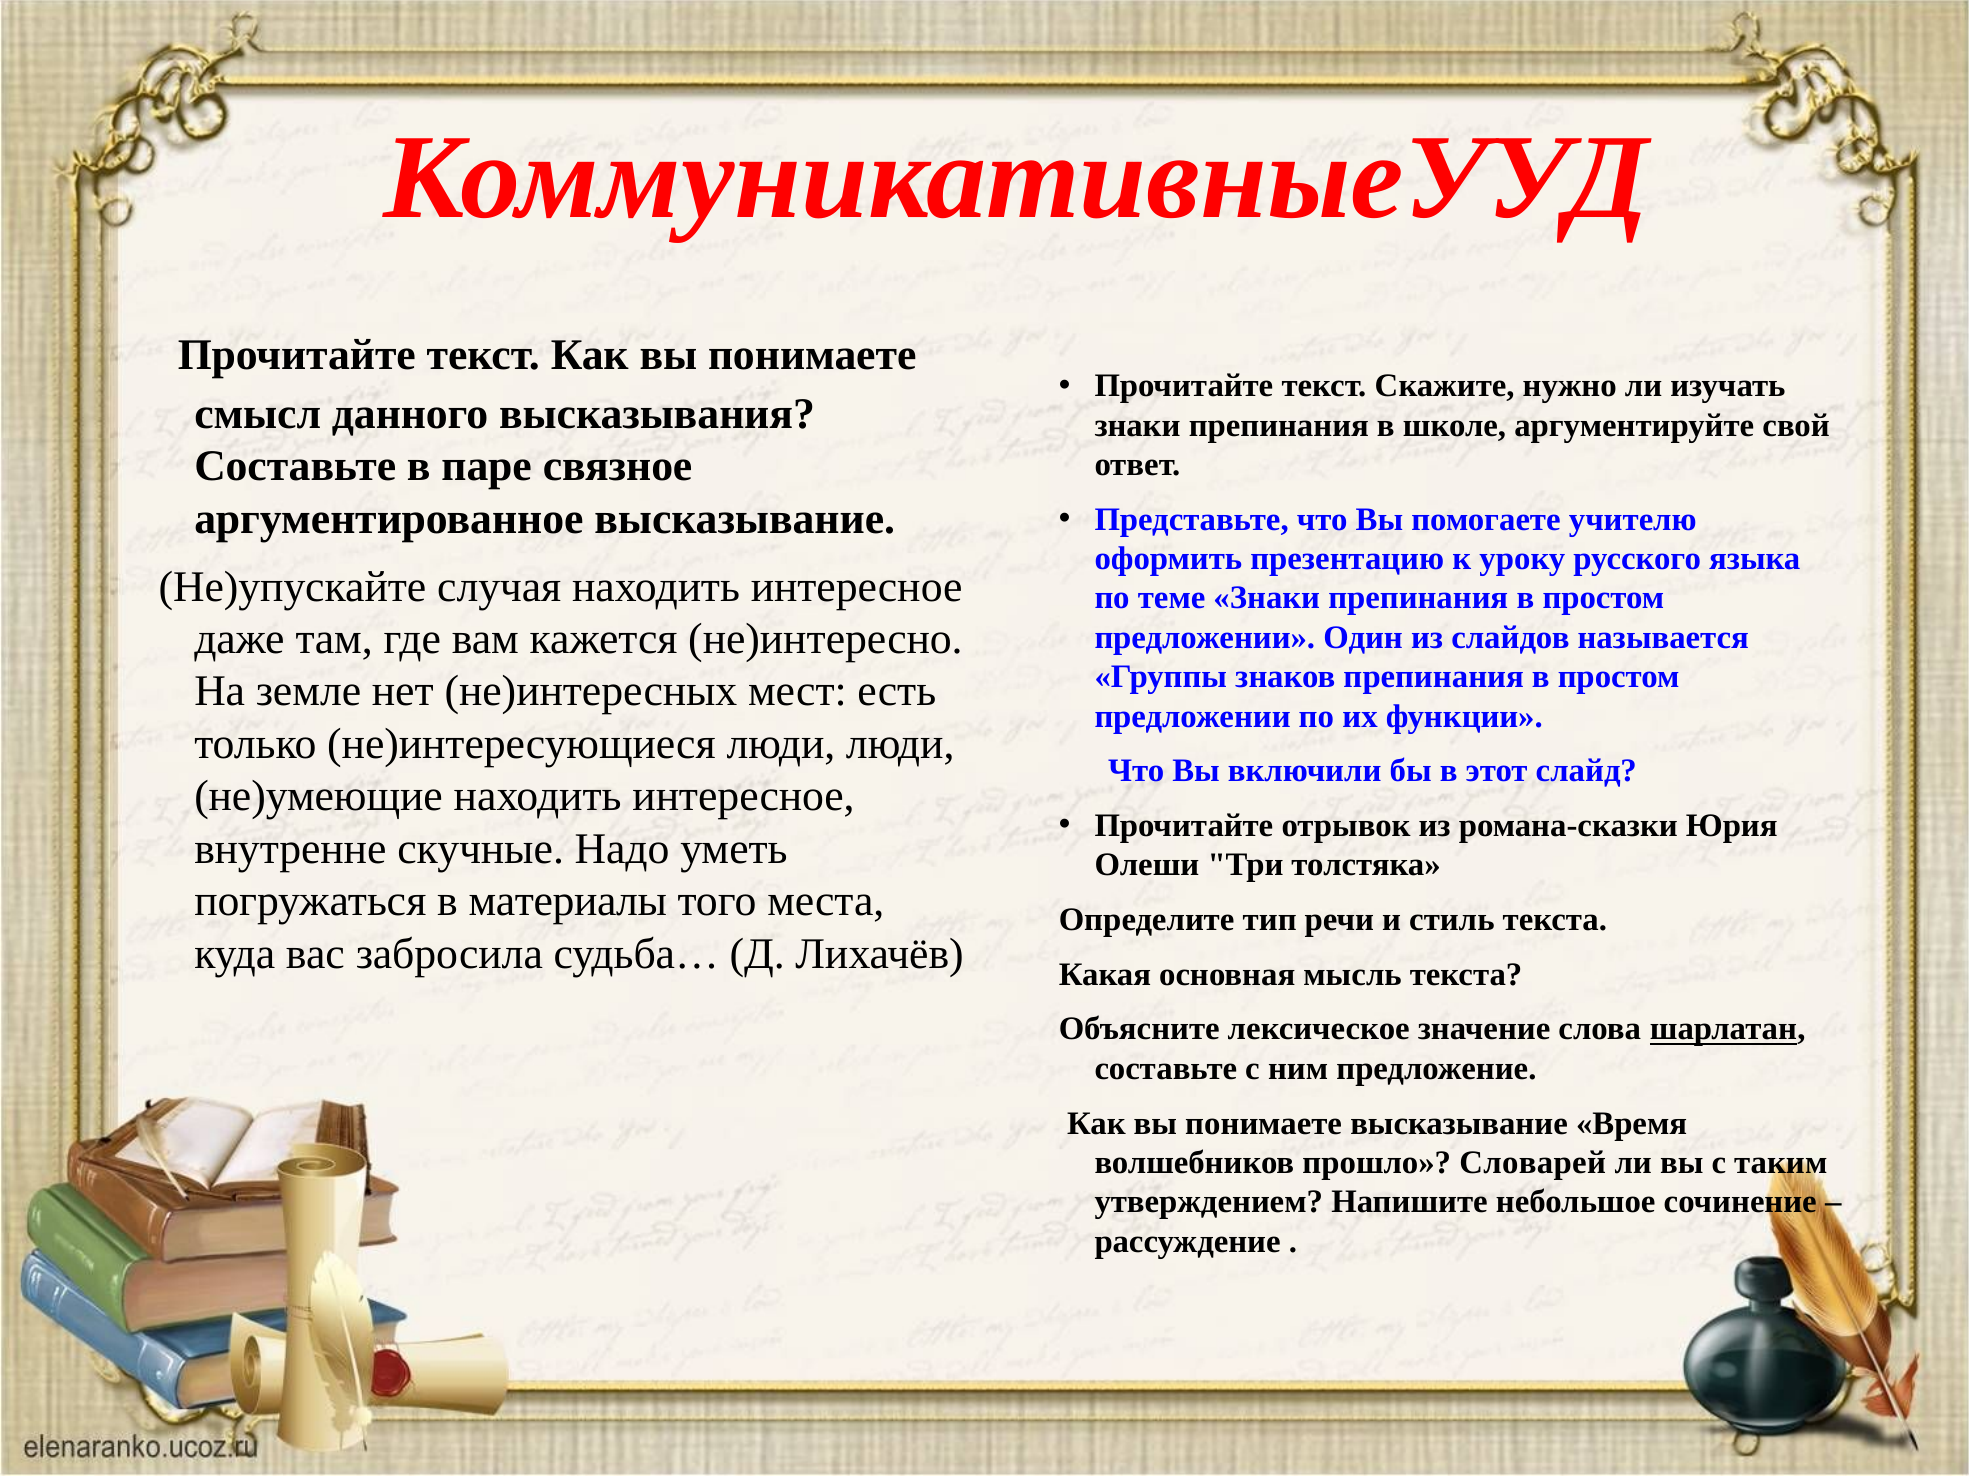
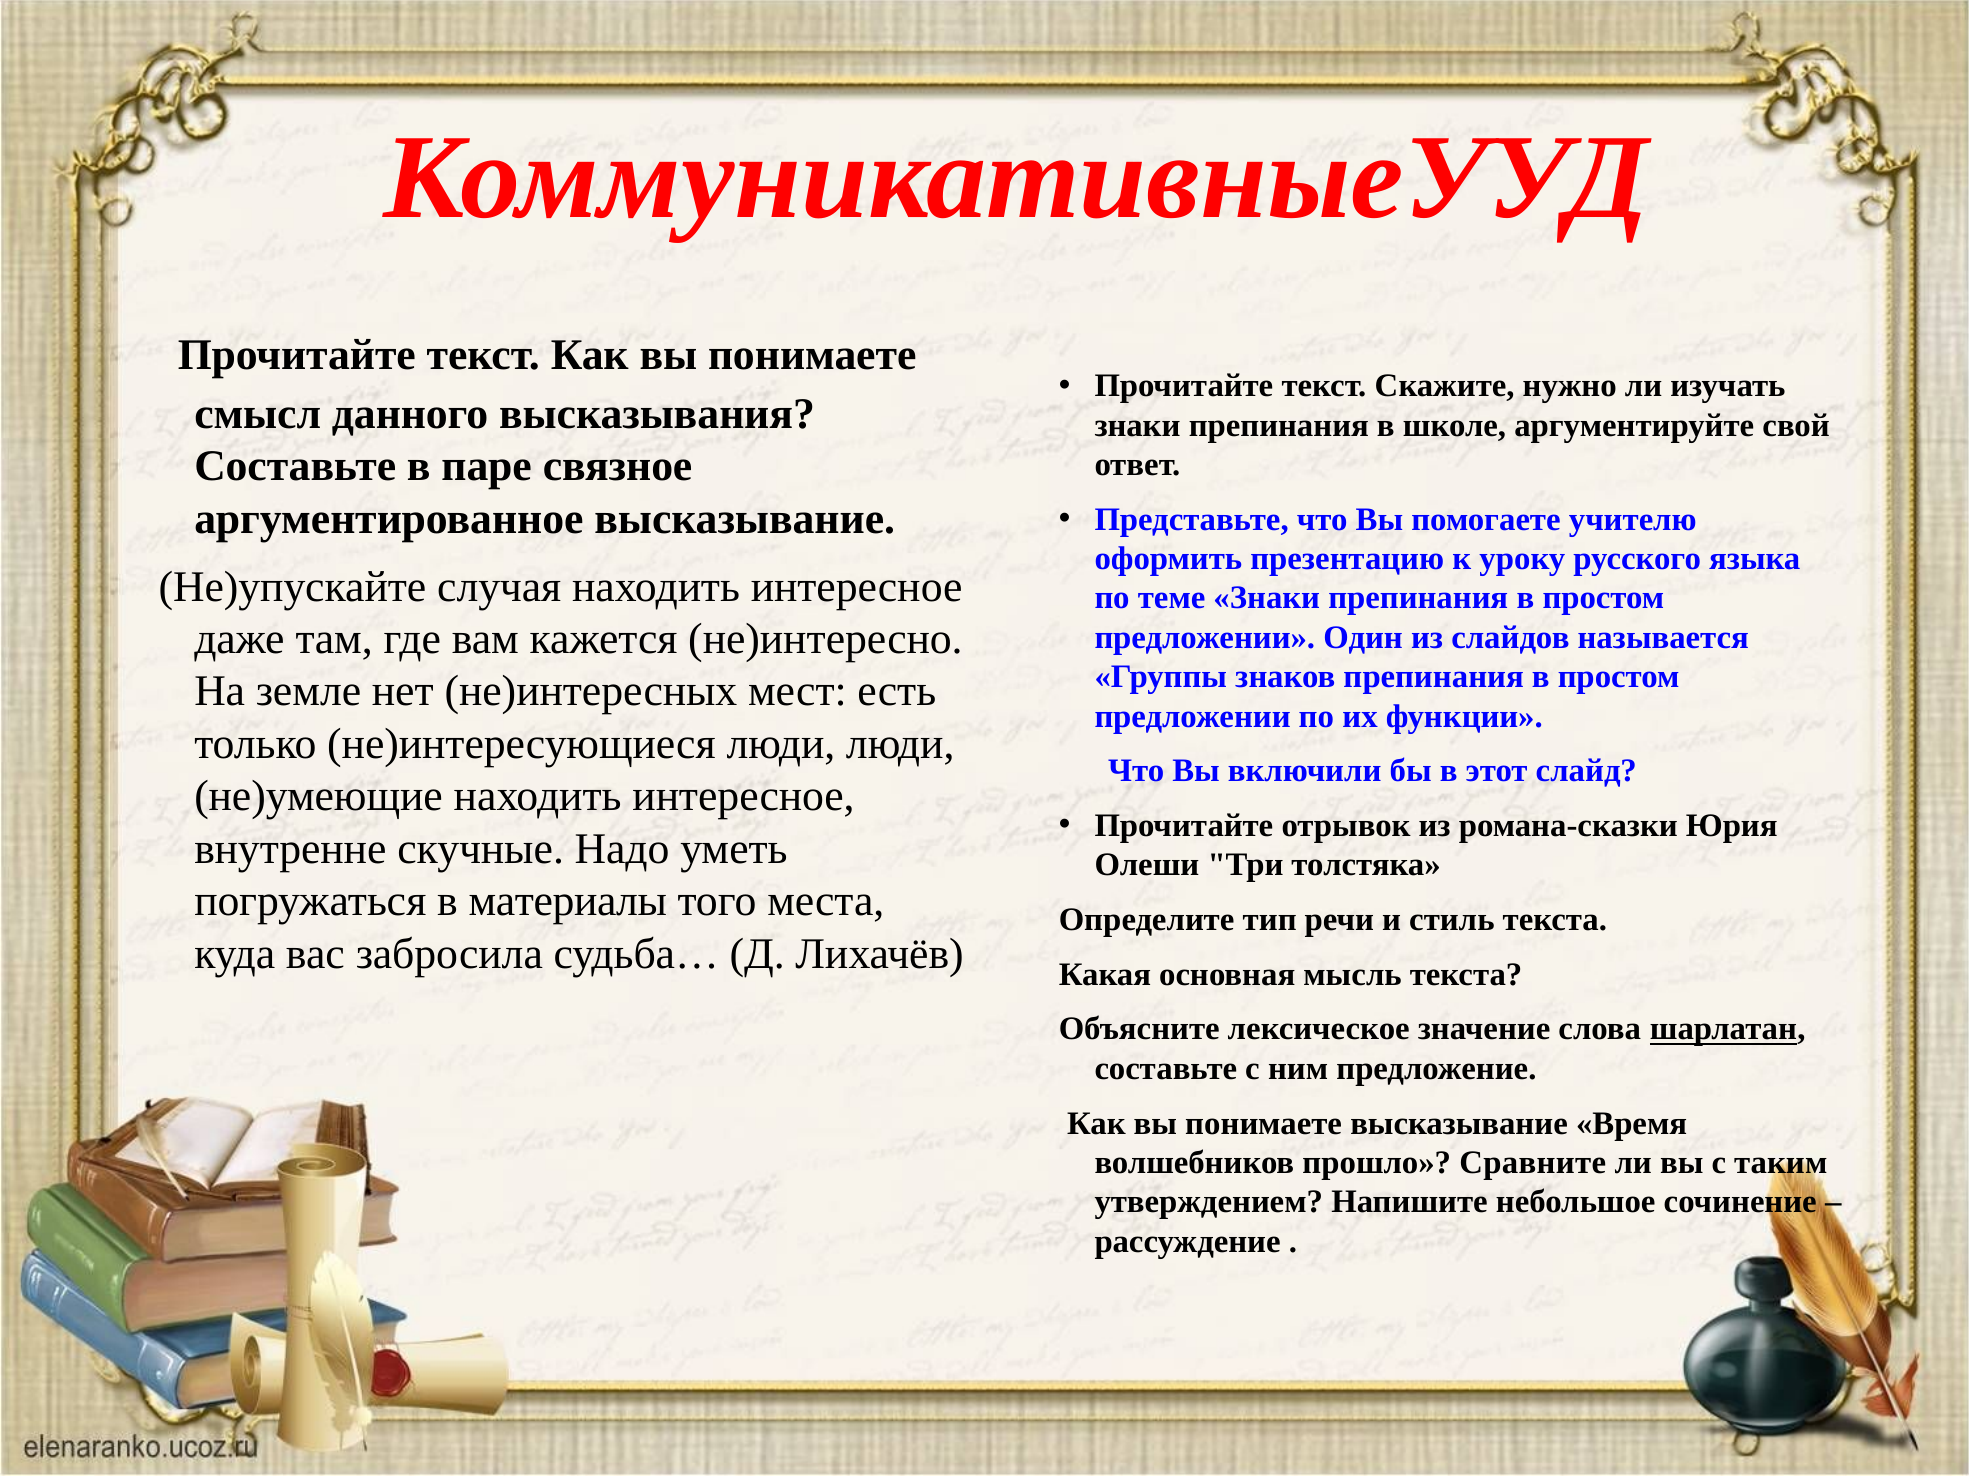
Словарей: Словарей -> Сравните (1533, 1163)
